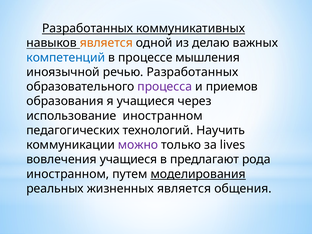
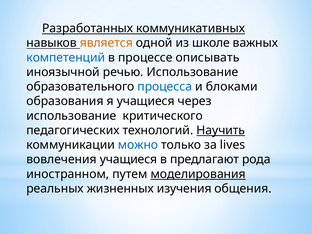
делаю: делаю -> школе (211, 43)
мышления: мышления -> описывать (208, 58)
речью Разработанных: Разработанных -> Использование (192, 72)
процесса colour: purple -> blue (165, 87)
приемов: приемов -> блоками (232, 87)
использование иностранном: иностранном -> критического (163, 116)
Научить underline: none -> present (221, 130)
можно colour: purple -> blue (138, 145)
жизненных является: является -> изучения (184, 189)
